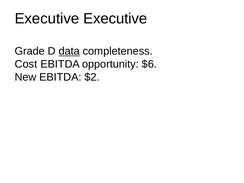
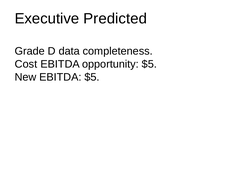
Executive Executive: Executive -> Predicted (115, 19)
data underline: present -> none (69, 51)
opportunity $6: $6 -> $5 (149, 64)
EBITDA $2: $2 -> $5 (92, 77)
